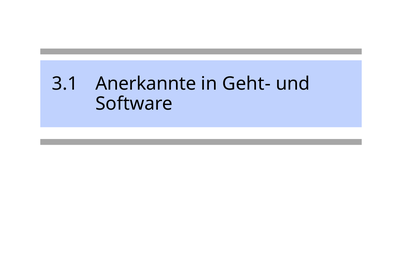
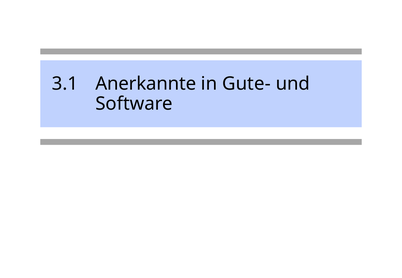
Geht-: Geht- -> Gute- (246, 84)
